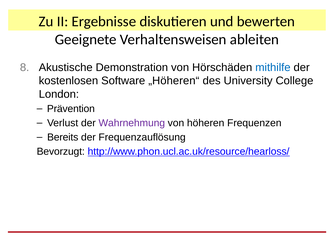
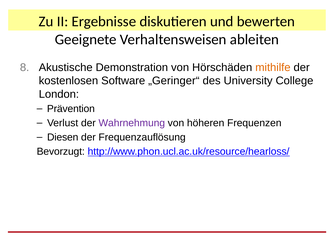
mithilfe colour: blue -> orange (273, 68)
„Höheren“: „Höheren“ -> „Geringer“ (174, 81)
Bereits: Bereits -> Diesen (63, 138)
